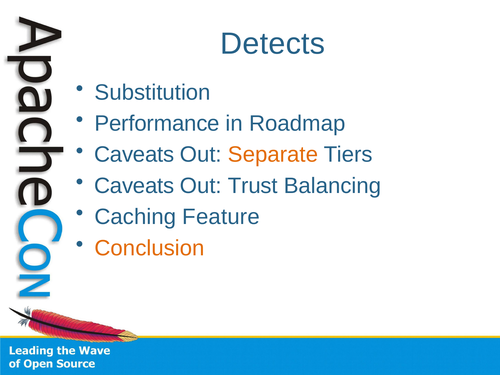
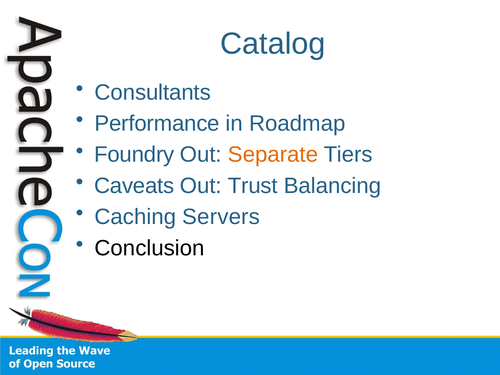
Detects: Detects -> Catalog (273, 44)
Substitution: Substitution -> Consultants (153, 92)
Caveats: Caveats -> Foundry (134, 155)
Feature: Feature -> Servers (221, 217)
Conclusion colour: orange -> black (150, 248)
